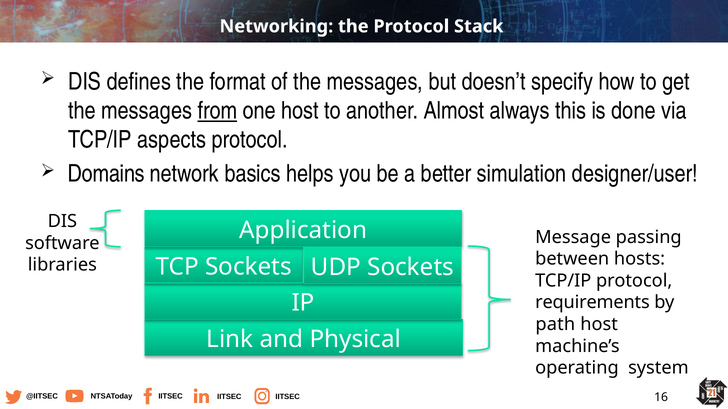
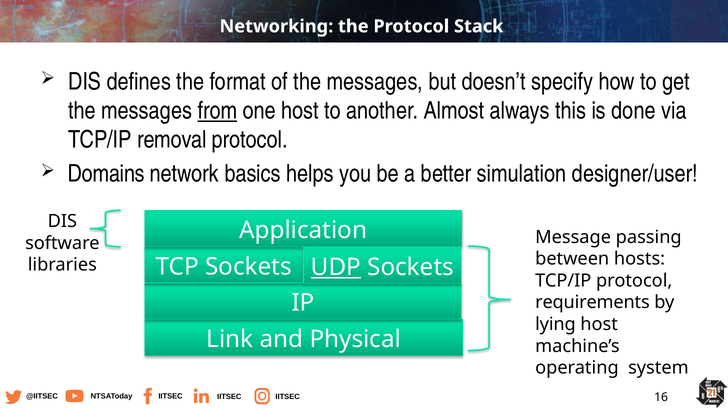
aspects: aspects -> removal (172, 140)
UDP underline: none -> present (336, 268)
path: path -> lying (555, 325)
